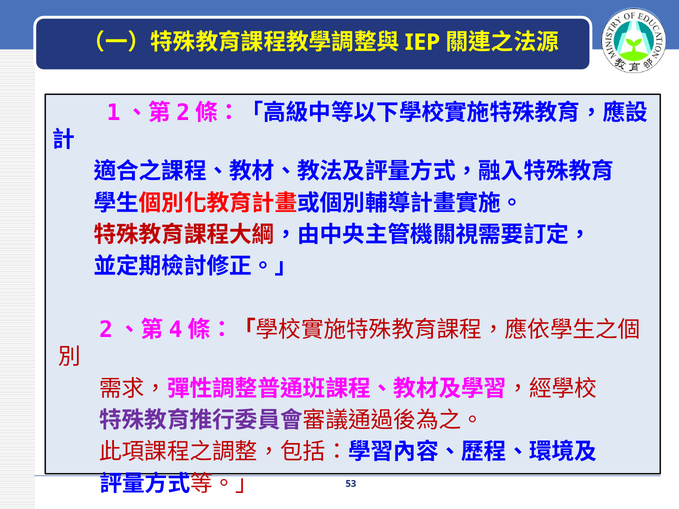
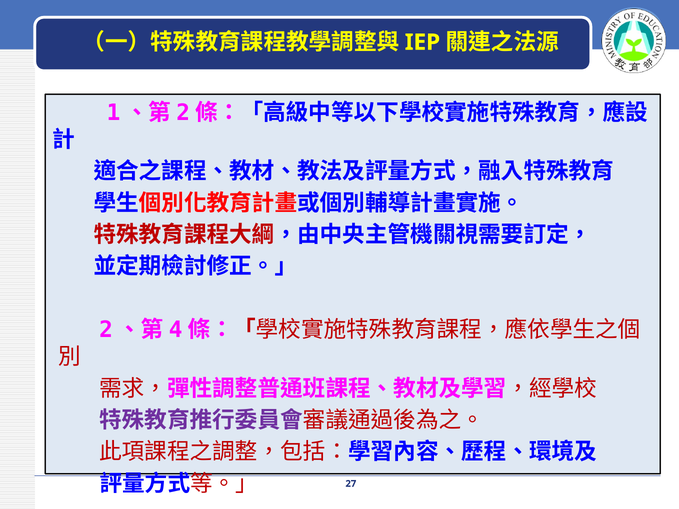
53: 53 -> 27 (351, 484)
